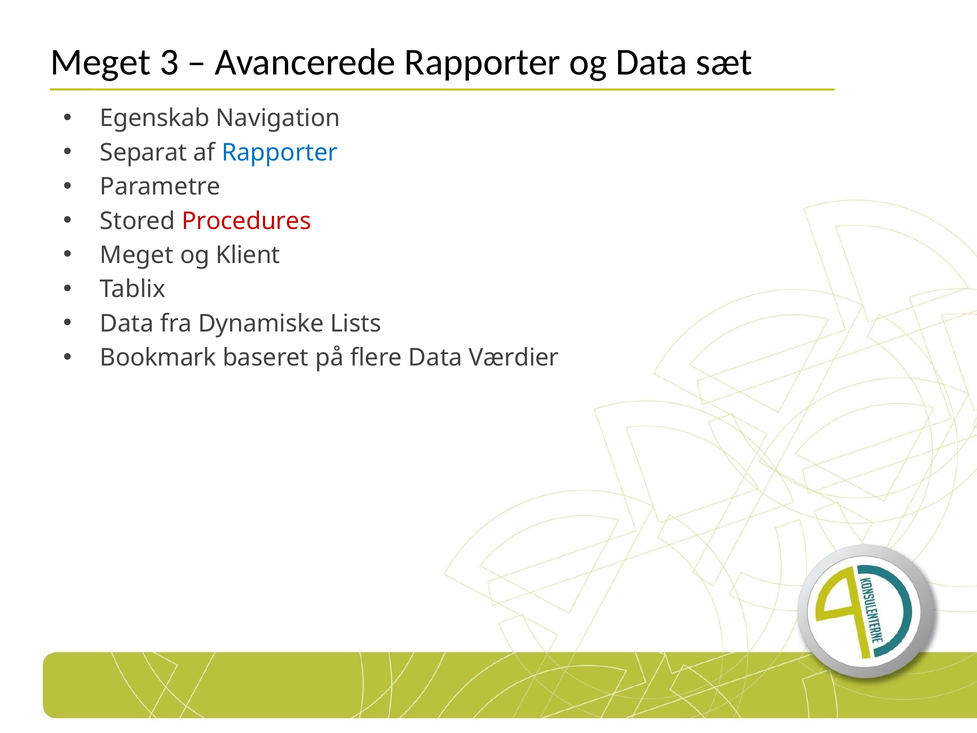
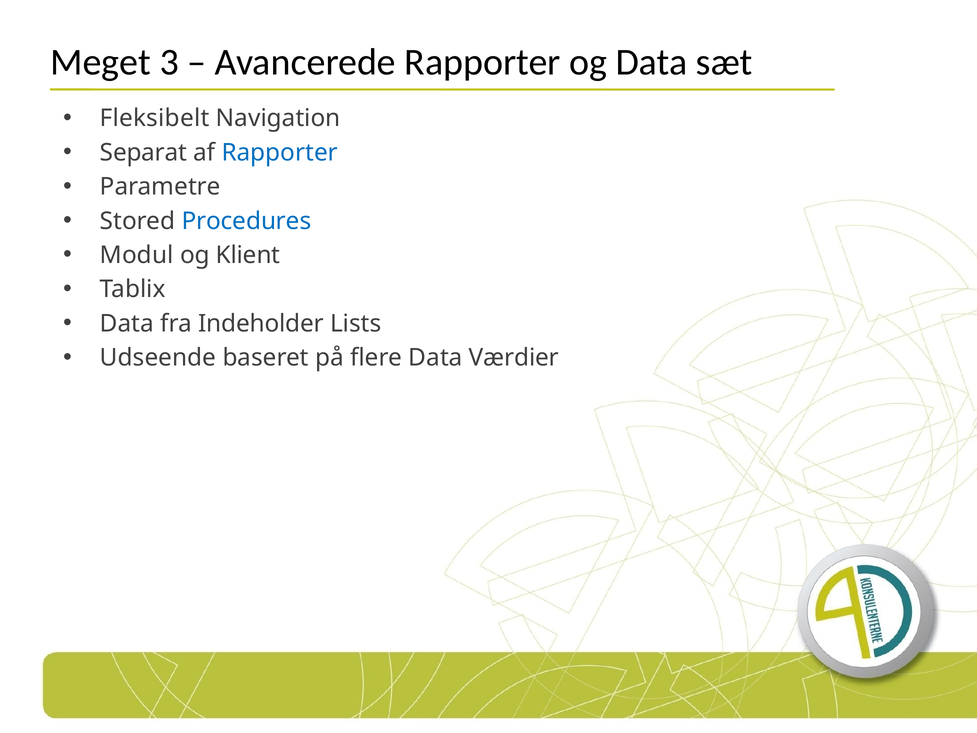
Egenskab: Egenskab -> Fleksibelt (155, 118)
Procedures colour: red -> blue (246, 221)
Meget: Meget -> Modul (137, 255)
Dynamiske: Dynamiske -> Indeholder (261, 324)
Bookmark: Bookmark -> Udseende (158, 358)
